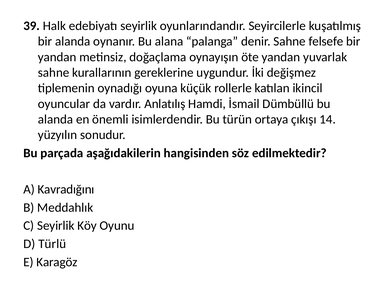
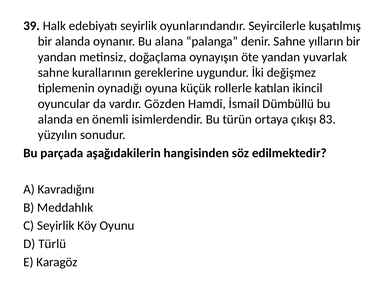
felsefe: felsefe -> yılların (326, 41)
Anlatılış: Anlatılış -> Gözden (165, 104)
14: 14 -> 83 (328, 119)
